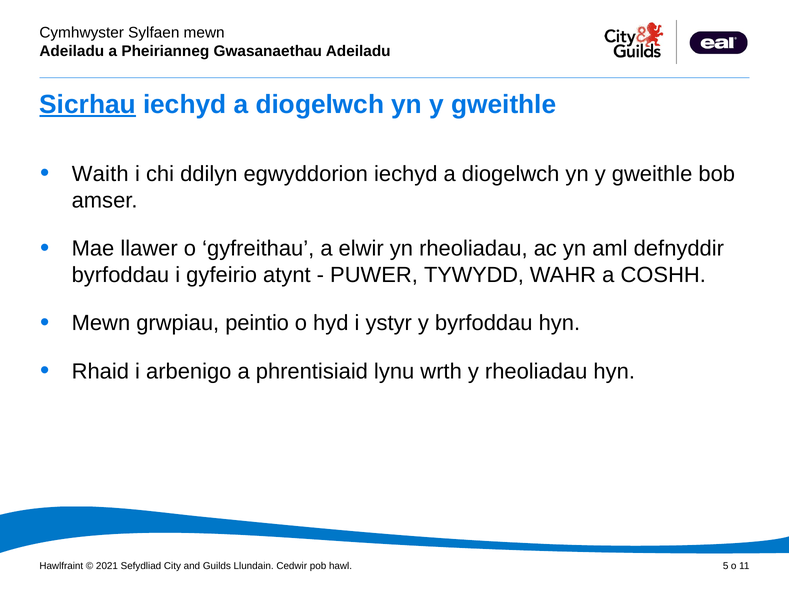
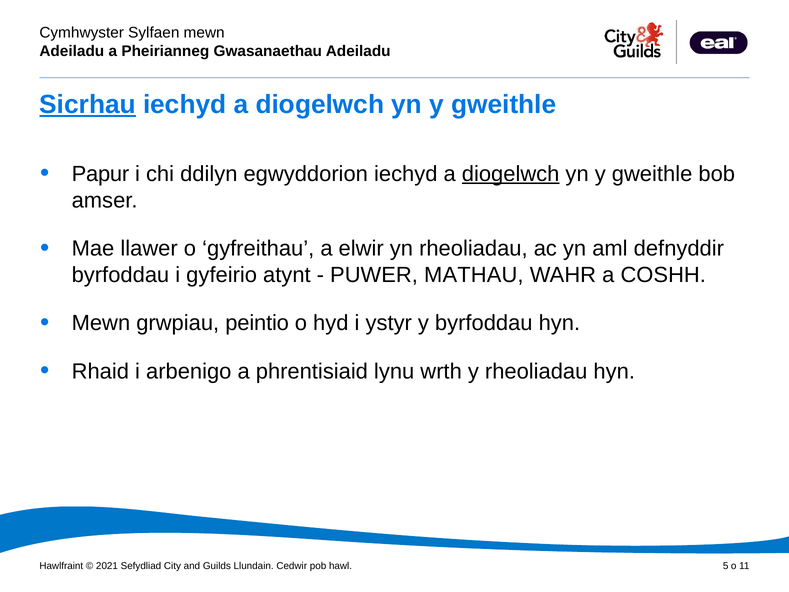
Waith: Waith -> Papur (100, 174)
diogelwch underline: none -> present (511, 174)
TYWYDD: TYWYDD -> MATHAU (474, 275)
